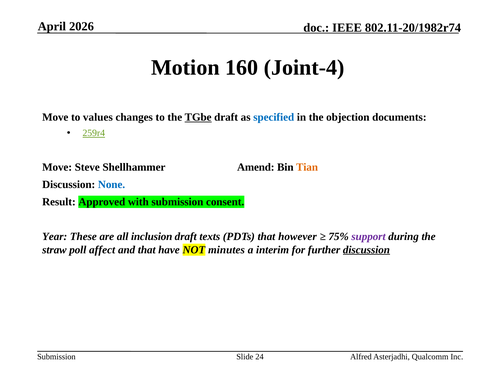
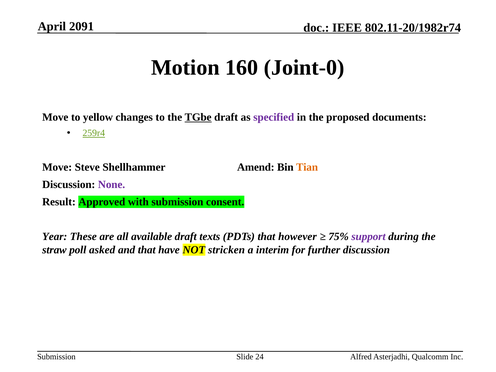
2026: 2026 -> 2091 (81, 26)
Joint-4: Joint-4 -> Joint-0 (304, 68)
values: values -> yellow (98, 117)
specified colour: blue -> purple (274, 117)
objection: objection -> proposed (348, 117)
None colour: blue -> purple (112, 184)
inclusion: inclusion -> available (152, 237)
affect: affect -> asked (102, 250)
minutes: minutes -> stricken (226, 250)
discussion underline: present -> none (366, 250)
